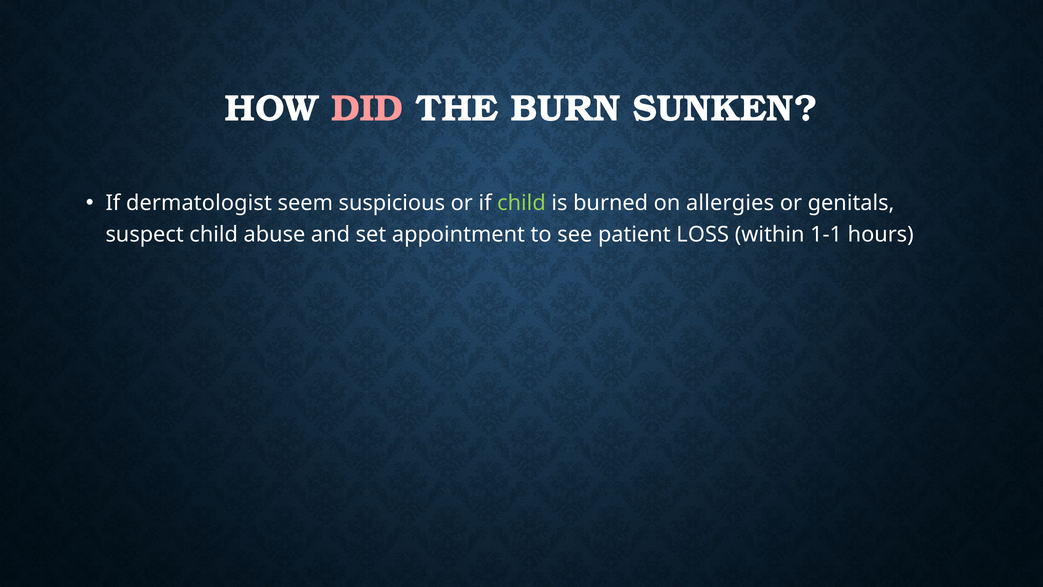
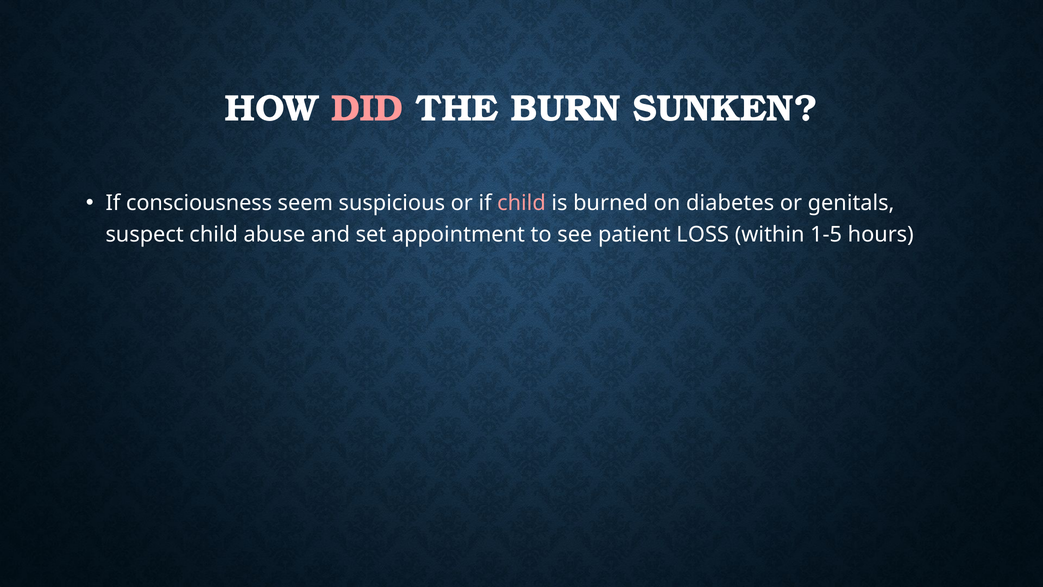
dermatologist: dermatologist -> consciousness (199, 203)
child colour: light green -> pink (521, 203)
allergies: allergies -> diabetes (730, 203)
1-1: 1-1 -> 1-5 (826, 234)
